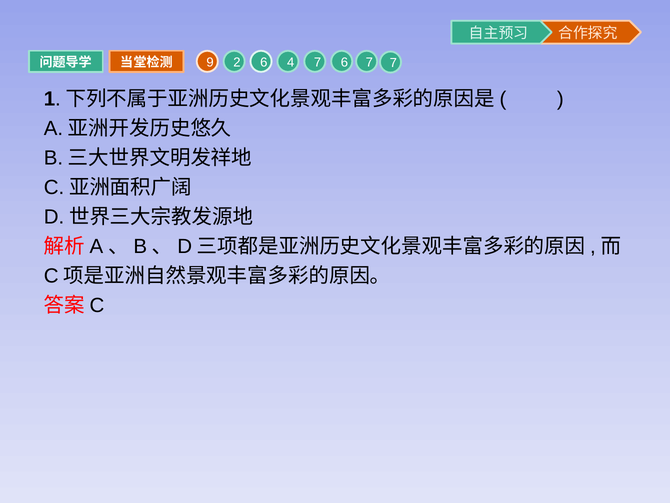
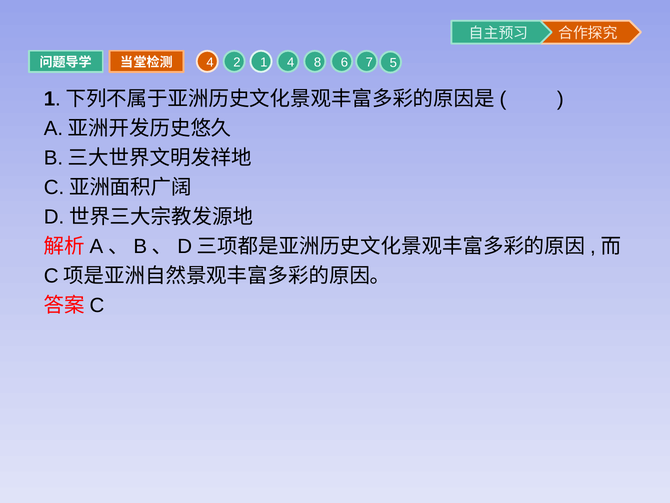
7 7: 7 -> 5 (393, 63)
9: 9 -> 4 (210, 62)
2 6: 6 -> 1 (264, 62)
4 7: 7 -> 8 (318, 62)
